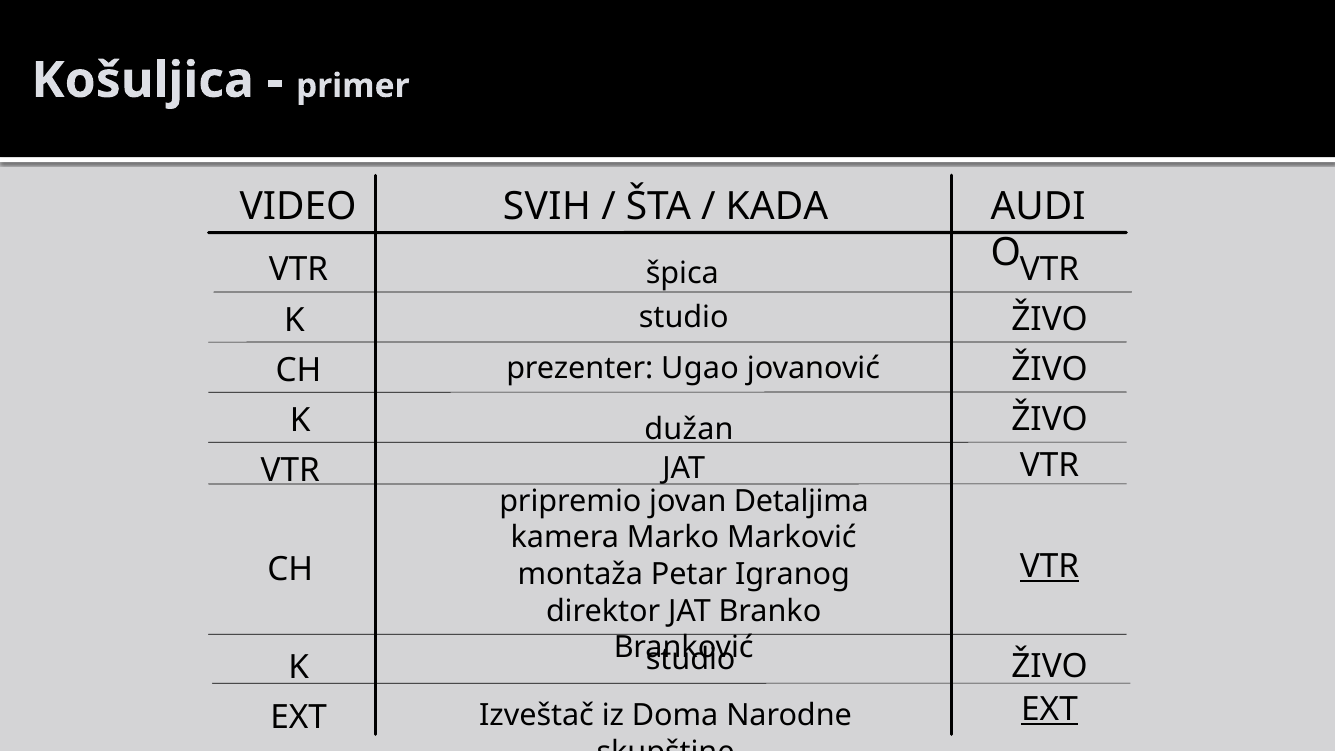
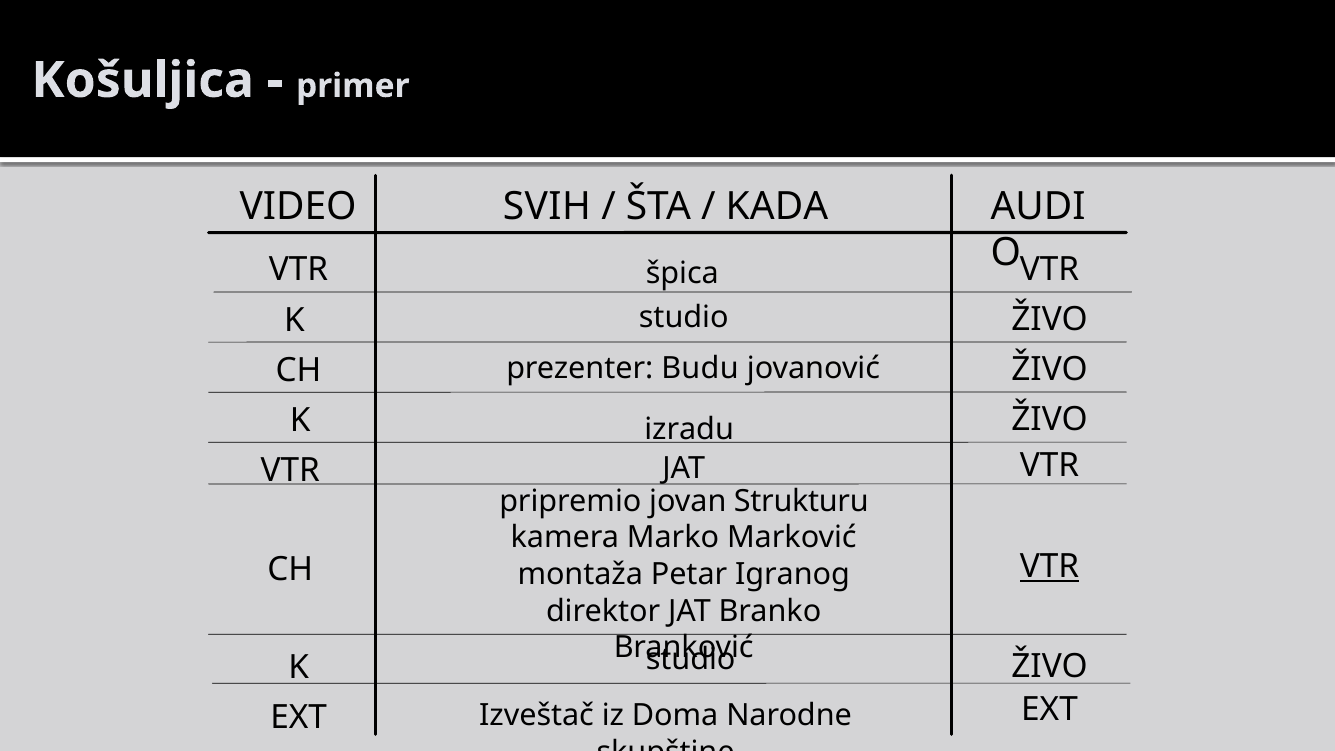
Ugao: Ugao -> Budu (700, 369)
dužan: dužan -> izradu (689, 429)
Detaljima: Detaljima -> Strukturu (801, 501)
EXT underline: present -> none (1050, 709)
